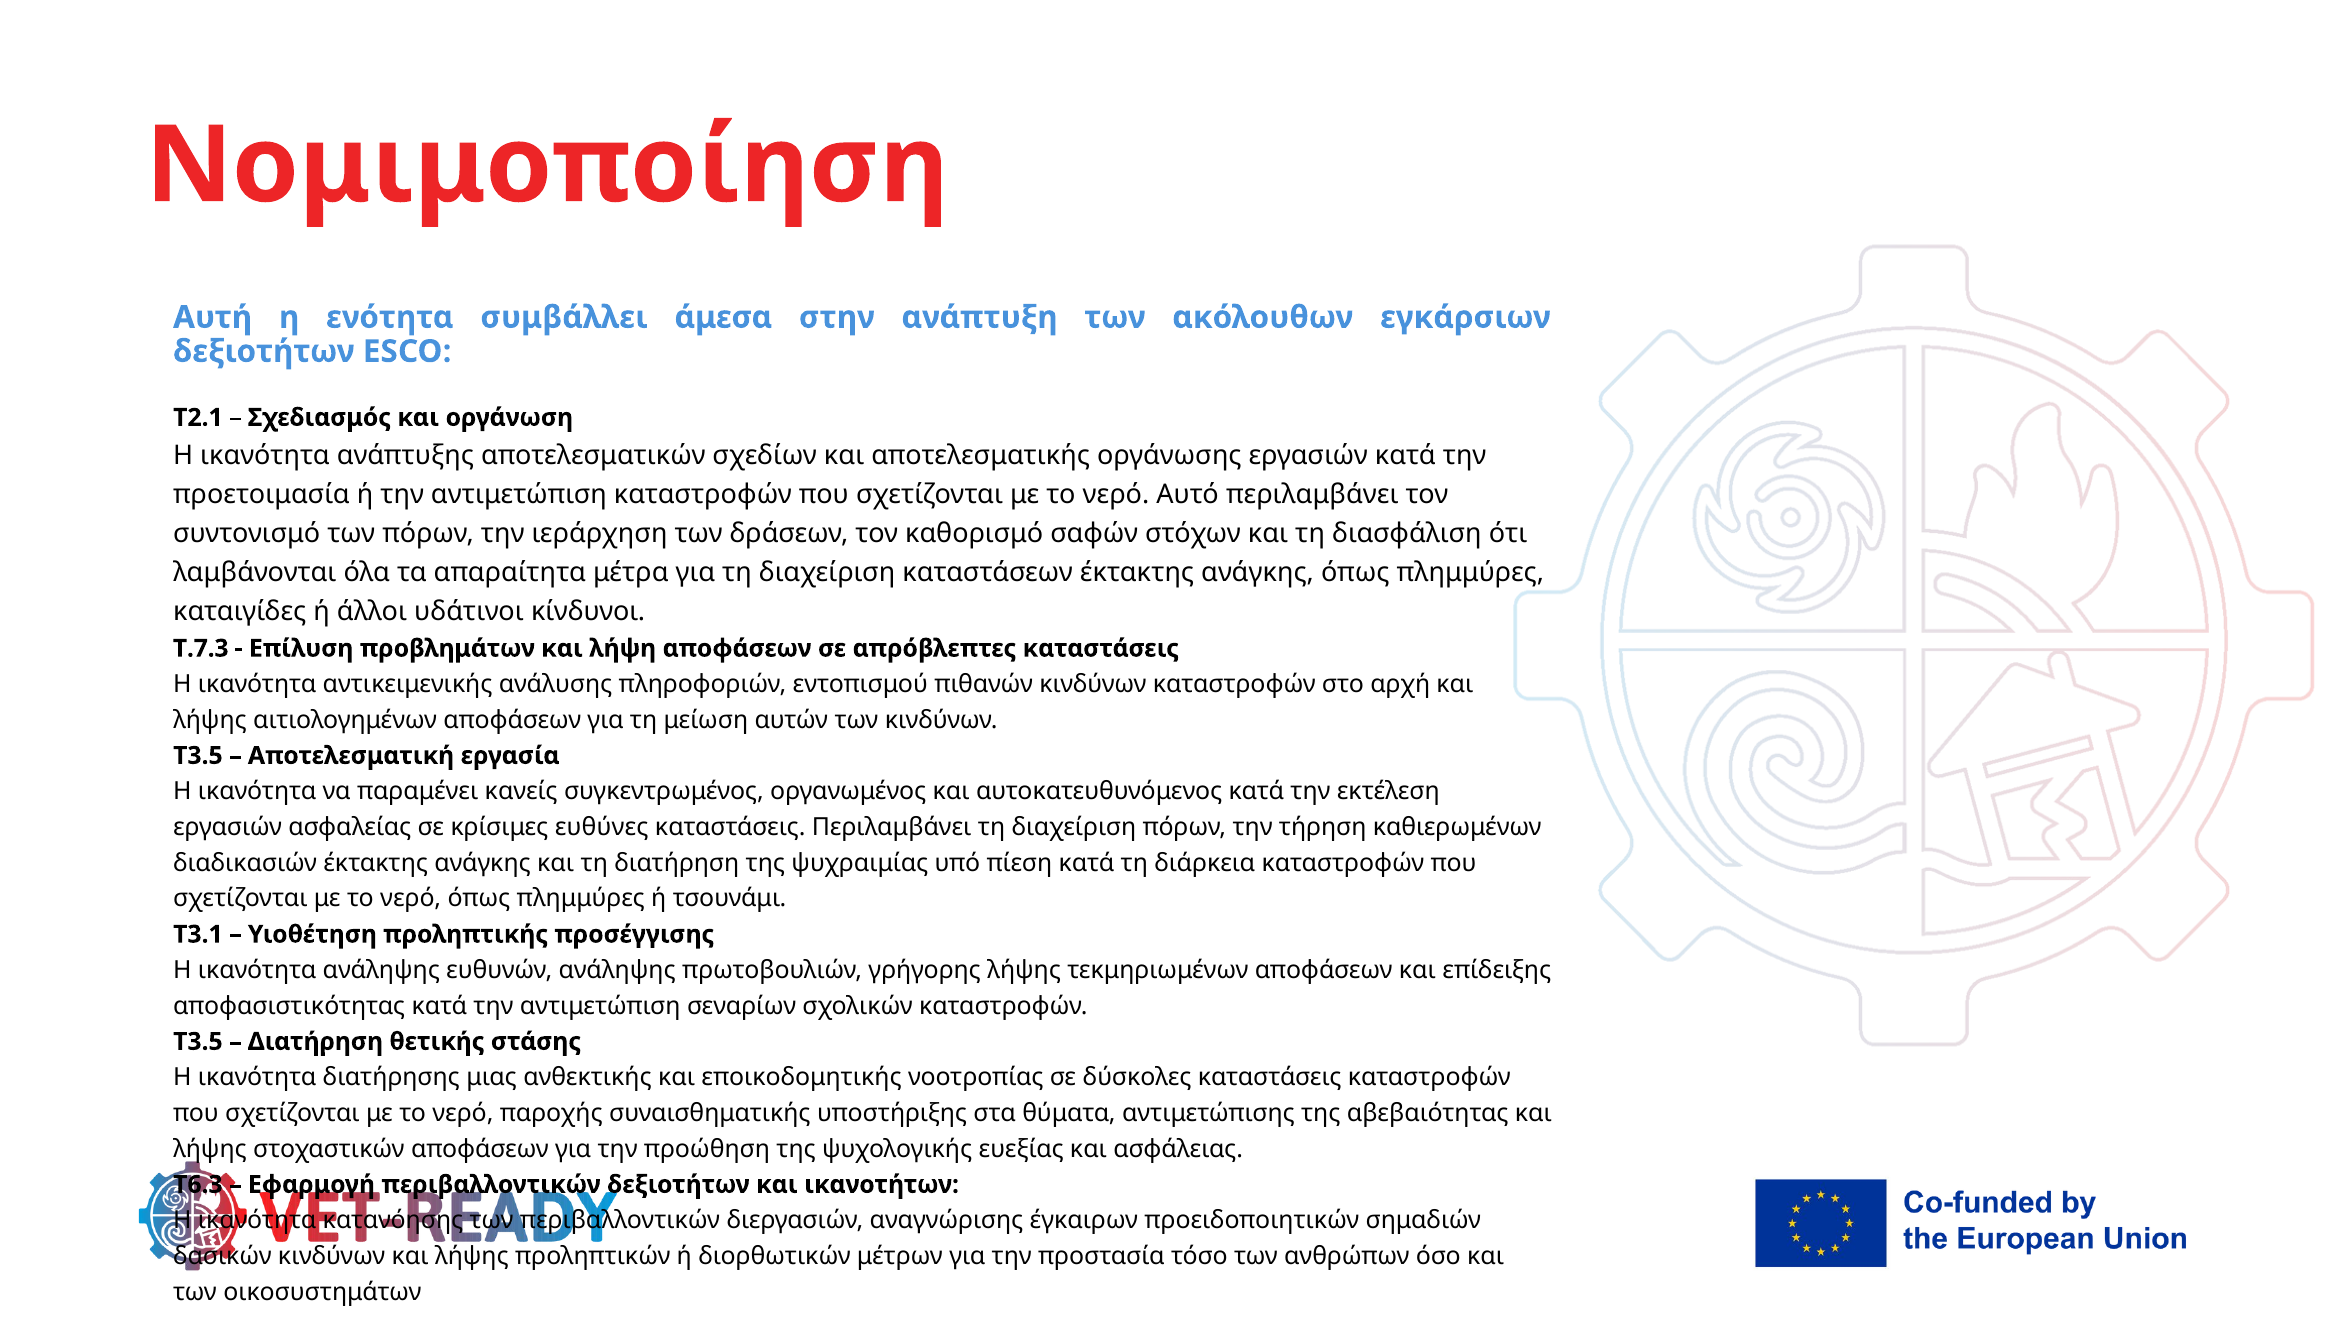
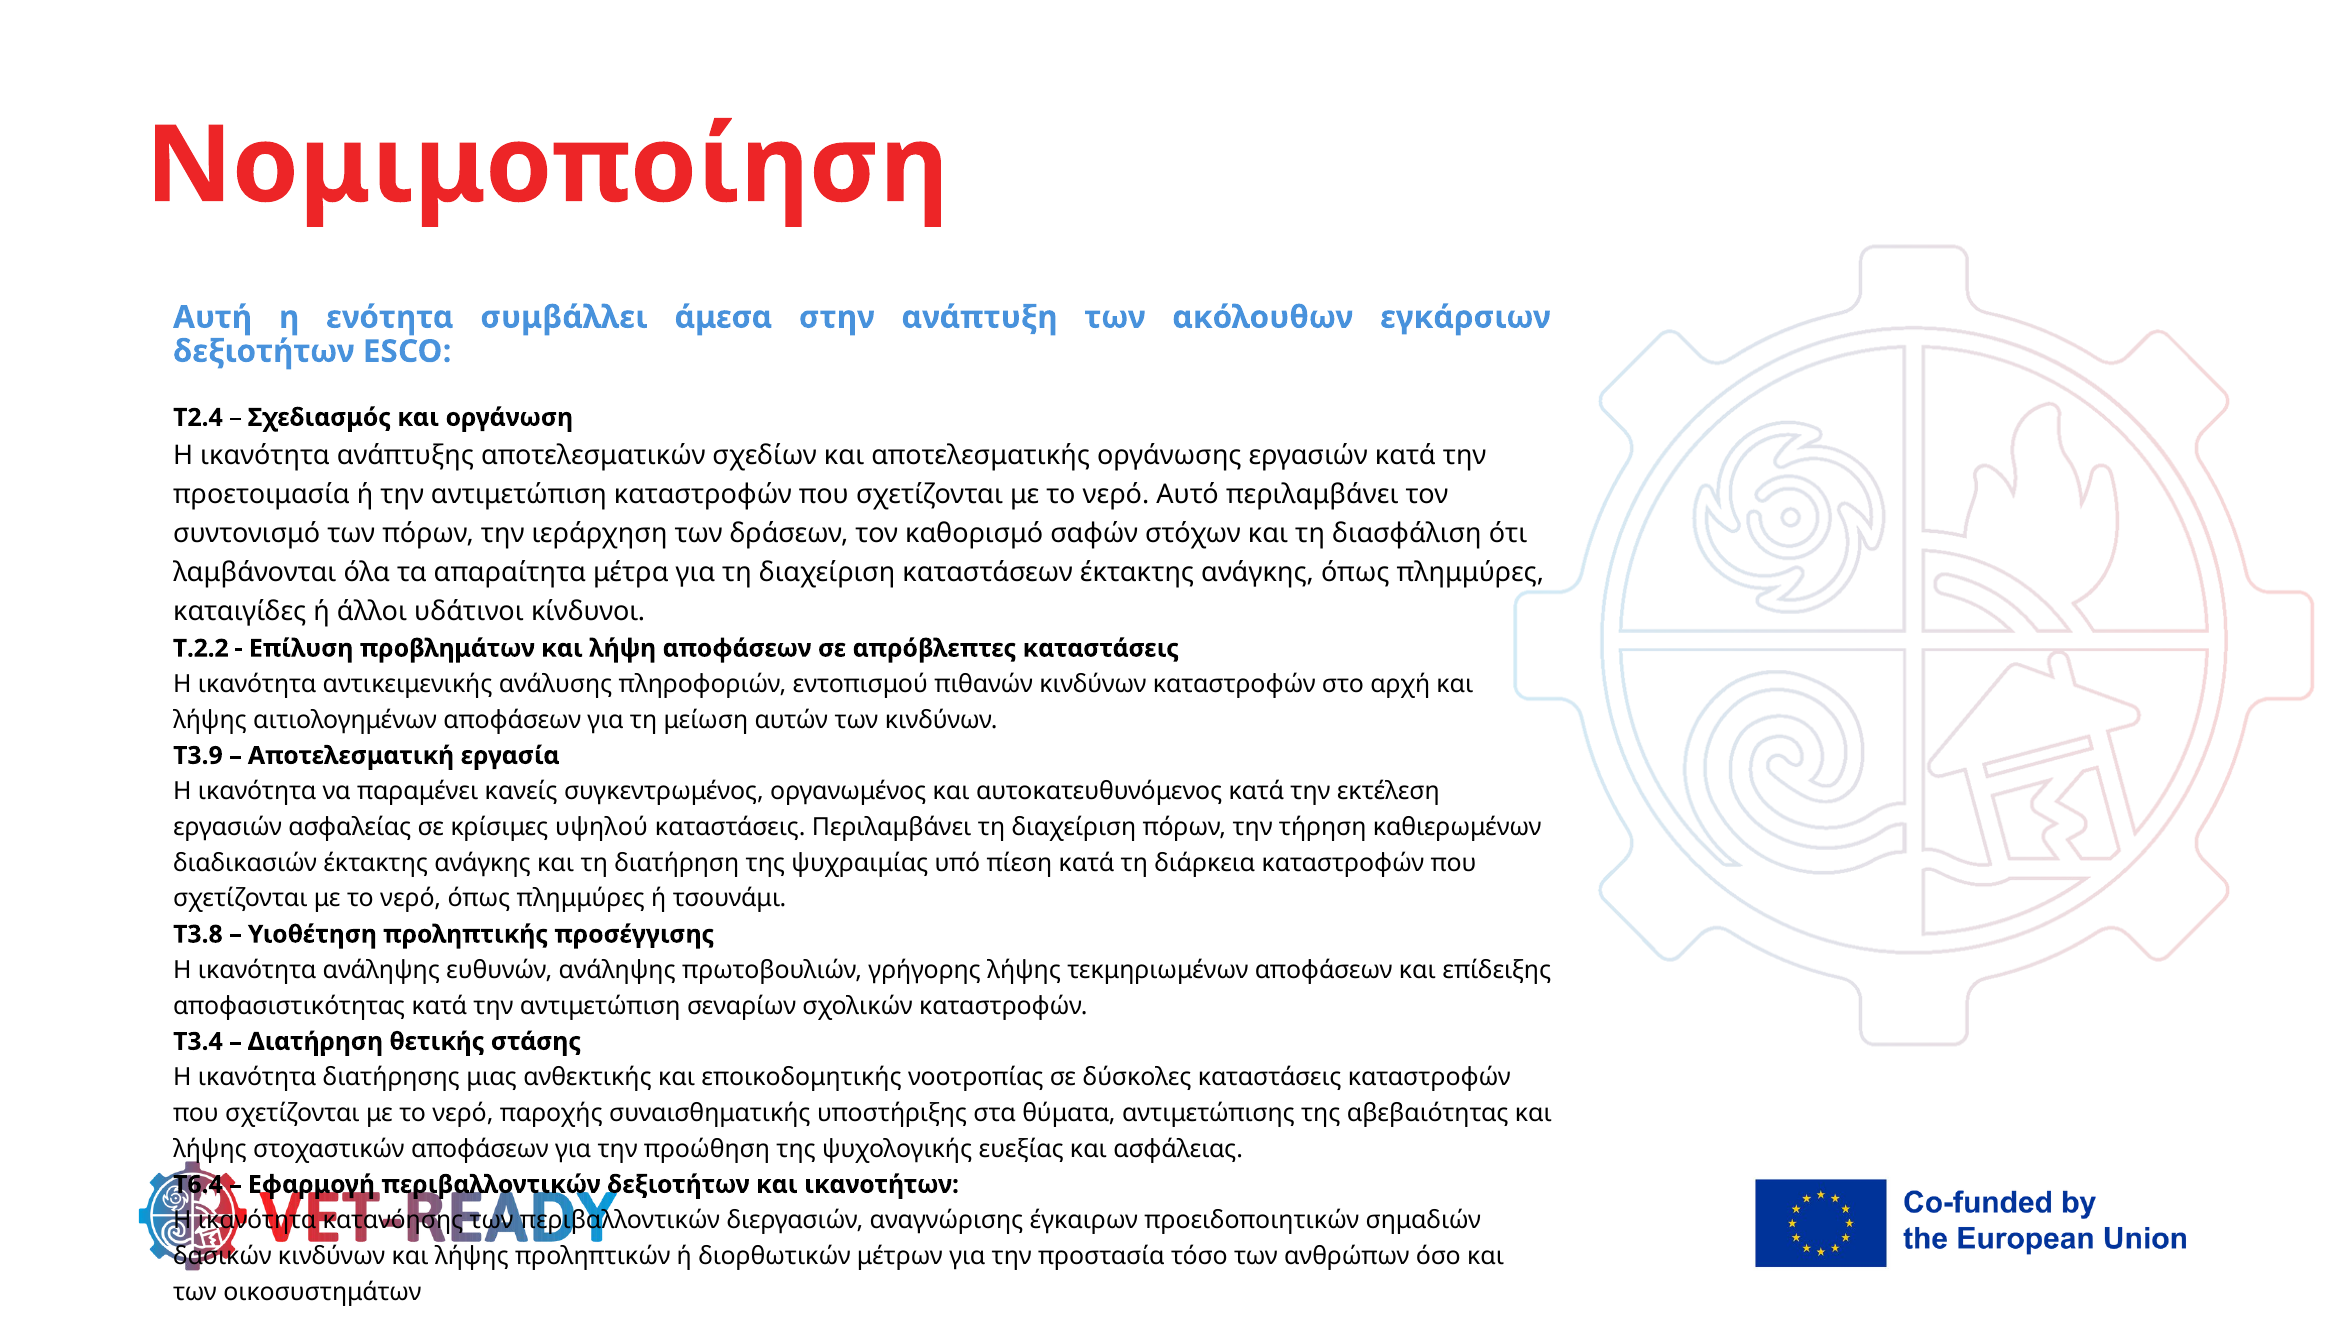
T2.1: T2.1 -> T2.4 (198, 418)
T.7.3: T.7.3 -> T.2.2 (201, 648)
T3.5: T3.5 -> T3.9 (198, 756)
ευθύνες: ευθύνες -> υψηλού (602, 827)
T3.1: T3.1 -> T3.8 (198, 934)
T3.5: T3.5 -> T3.4 (198, 1042)
T6.3: T6.3 -> T6.4 (198, 1185)
